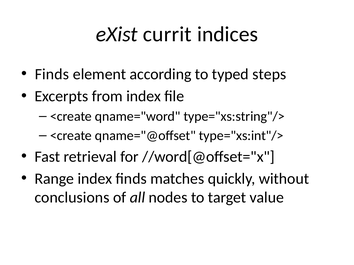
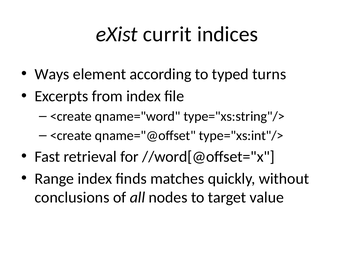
Finds: Finds -> Ways (52, 74)
steps: steps -> turns (269, 74)
